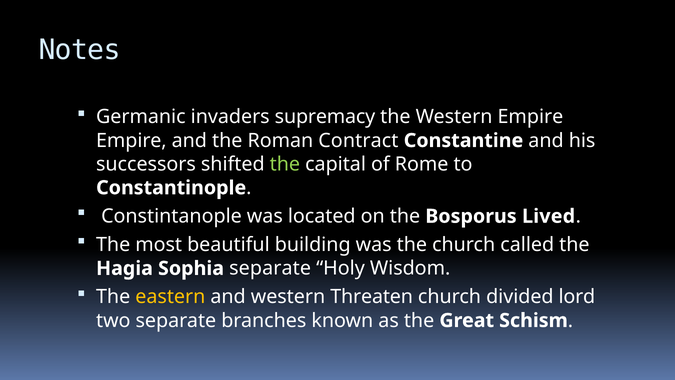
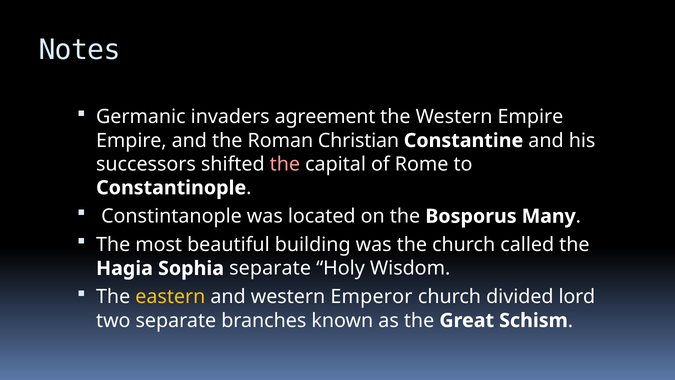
supremacy: supremacy -> agreement (325, 117)
Contract: Contract -> Christian (359, 141)
the colour: light green -> pink (285, 164)
Lived: Lived -> Many (549, 216)
Threaten: Threaten -> Emperor (371, 297)
